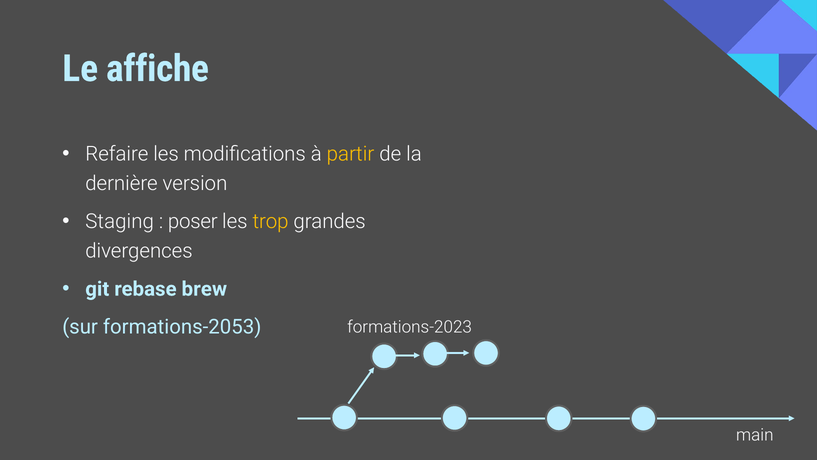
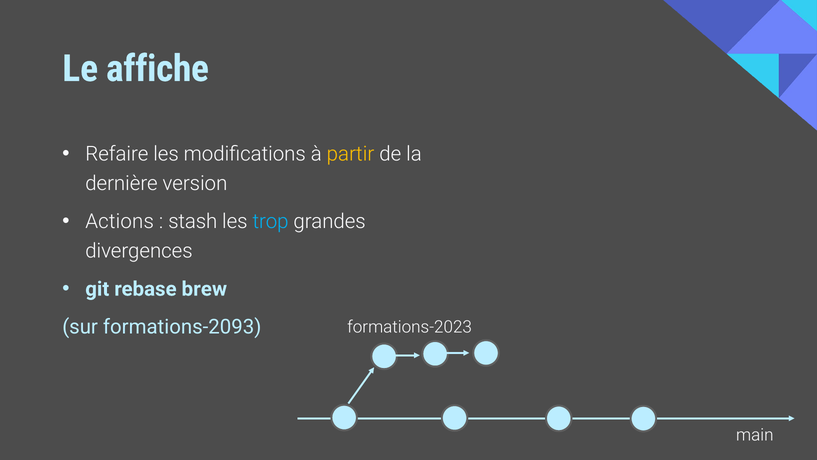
Staging: Staging -> Actions (120, 221)
poser: poser -> stash (193, 221)
trop colour: yellow -> light blue (271, 221)
formations-2053: formations-2053 -> formations-2093 (182, 327)
